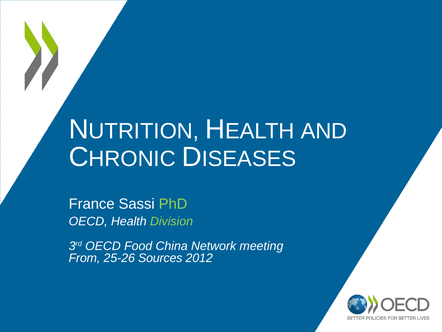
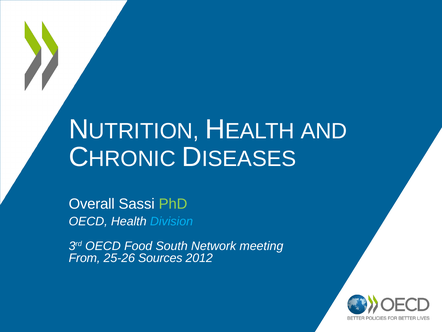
France: France -> Overall (92, 204)
Division colour: light green -> light blue (172, 221)
China: China -> South (172, 246)
